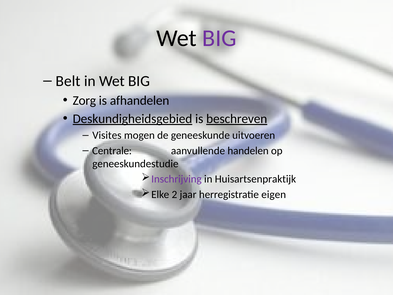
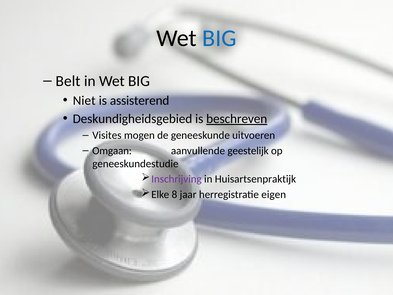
BIG colour: purple -> blue (219, 38)
Zorg: Zorg -> Niet (84, 100)
afhandelen: afhandelen -> assisterend (140, 100)
Deskundigheidsgebied underline: present -> none (132, 119)
Centrale: Centrale -> Omgaan (112, 151)
handelen: handelen -> geestelijk (248, 151)
2: 2 -> 8 (174, 194)
